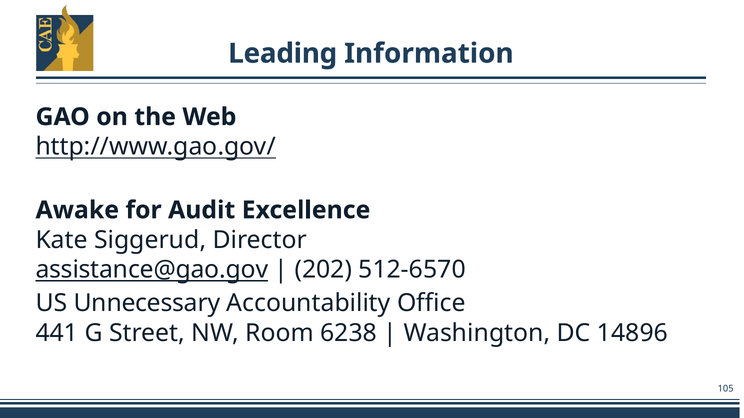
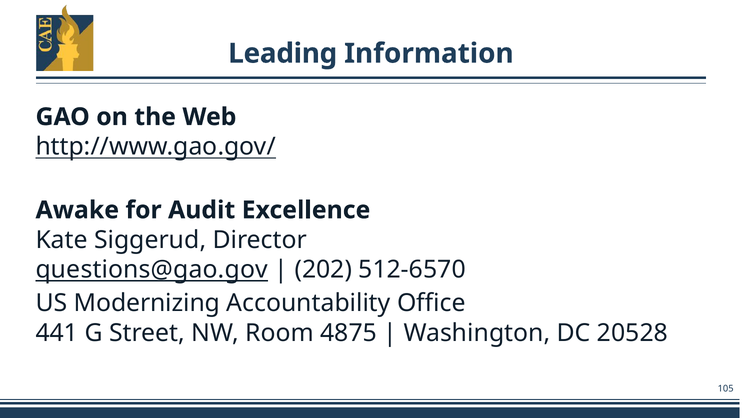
assistance@gao.gov: assistance@gao.gov -> questions@gao.gov (152, 270)
Unnecessary: Unnecessary -> Modernizing (147, 304)
6238: 6238 -> 4875 (349, 333)
14896: 14896 -> 20528 (632, 333)
